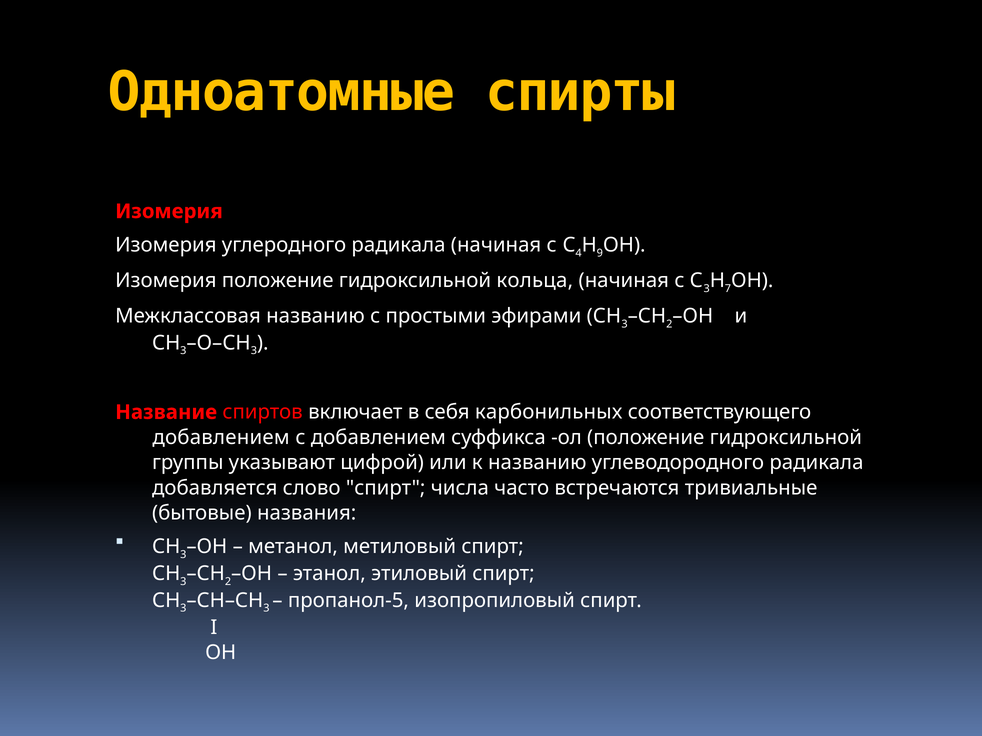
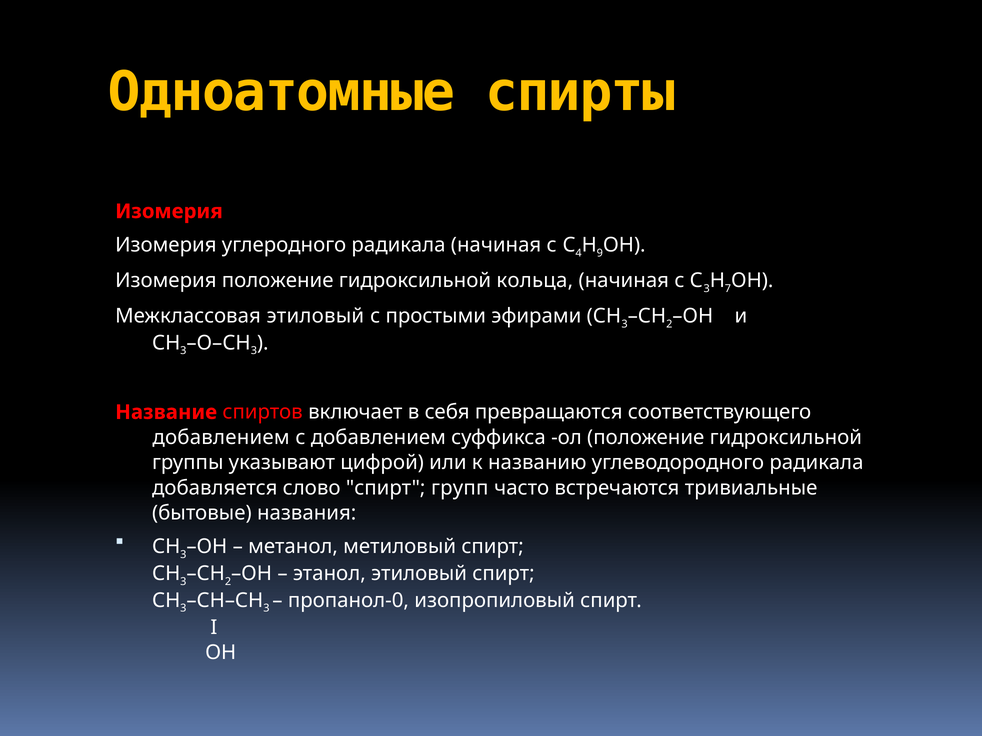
Межклассовая названию: названию -> этиловый (315, 316)
карбонильных: карбонильных -> превращаются (549, 412)
числа: числа -> групп (460, 488)
пропанол-5: пропанол-5 -> пропанол-0 (348, 601)
